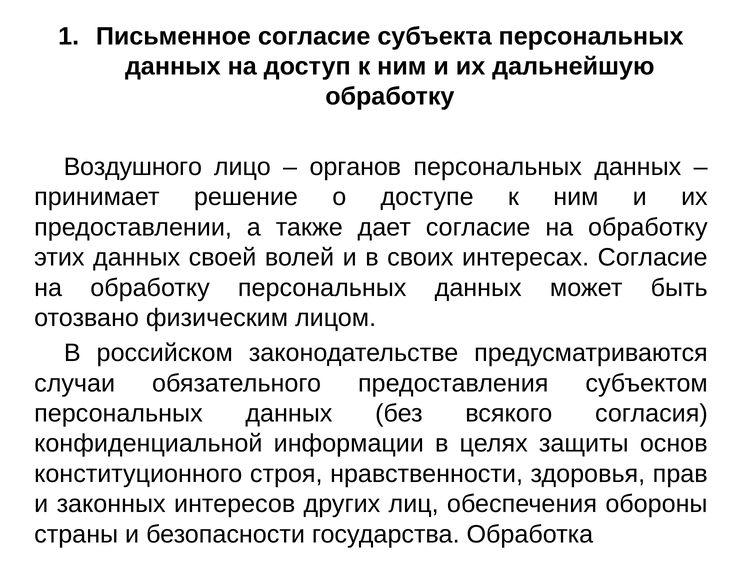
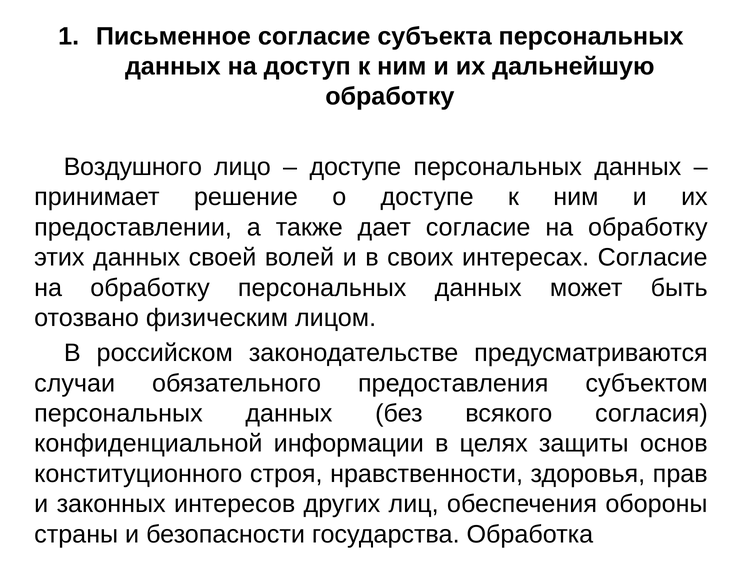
органов: органов -> доступе (355, 167)
